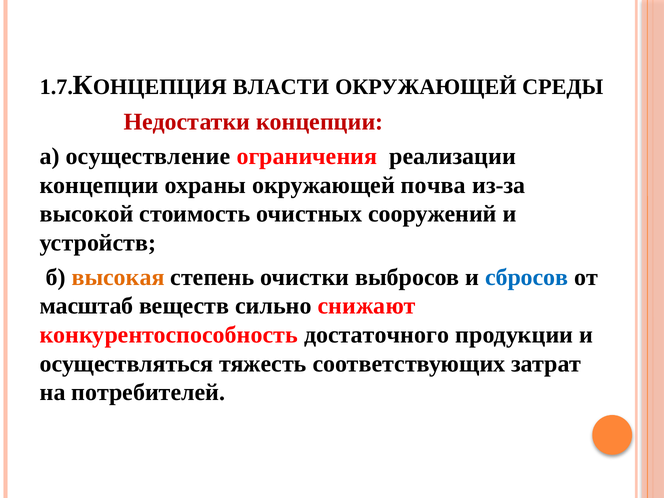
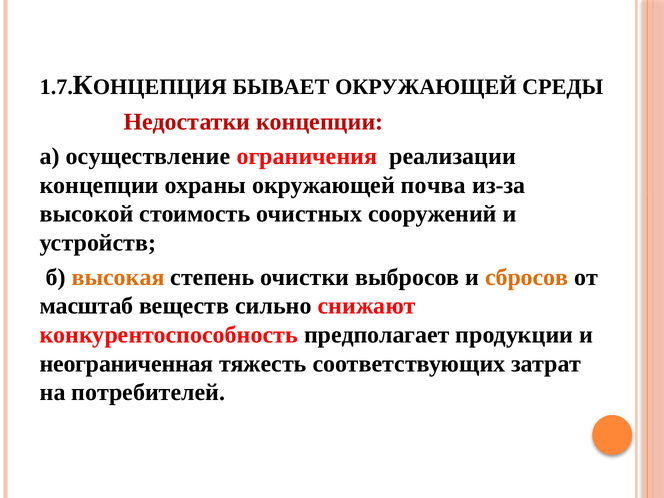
ВЛАСТИ: ВЛАСТИ -> БЫВАЕТ (281, 87)
сбросов colour: blue -> orange (527, 277)
достаточного: достаточного -> предполагает (377, 335)
осуществляться: осуществляться -> неограниченная (126, 364)
